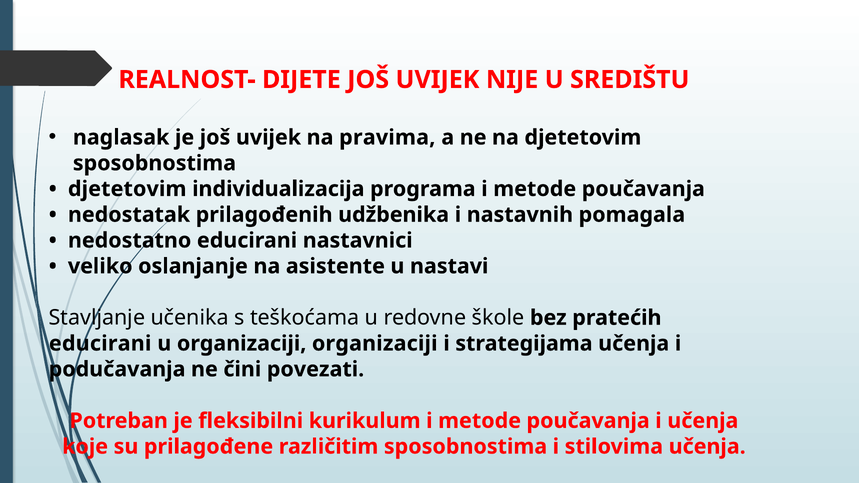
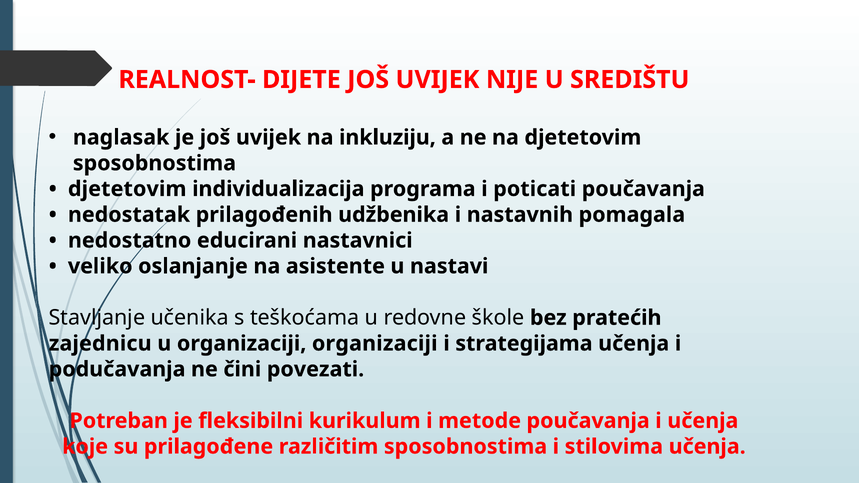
pravima: pravima -> inkluziju (387, 137)
programa i metode: metode -> poticati (535, 189)
educirani: educirani -> zajednicu (100, 344)
